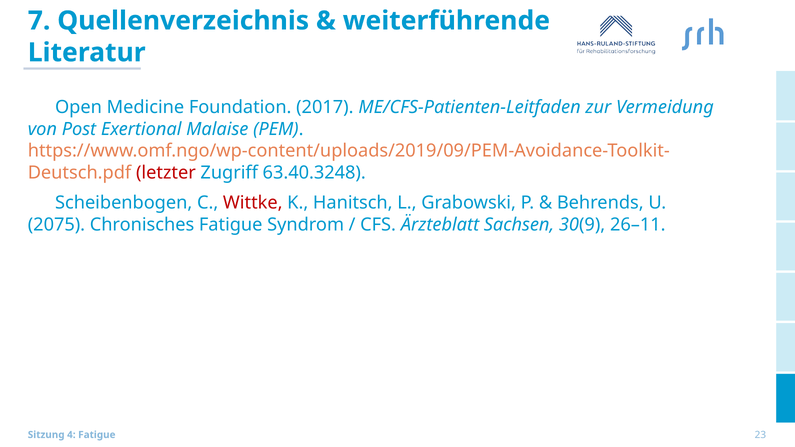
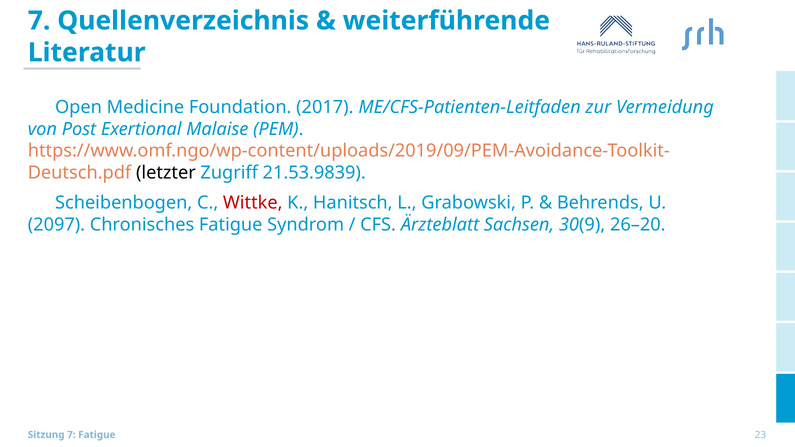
letzter colour: red -> black (166, 173)
63.40.3248: 63.40.3248 -> 21.53.9839 (314, 173)
2075: 2075 -> 2097 (56, 225)
26–11: 26–11 -> 26–20 (638, 225)
Sitzung 4: 4 -> 7 (71, 435)
